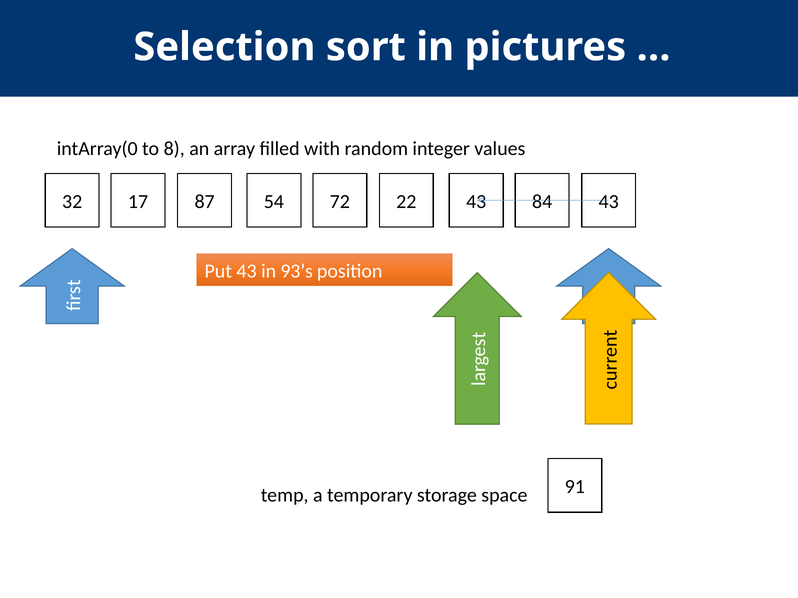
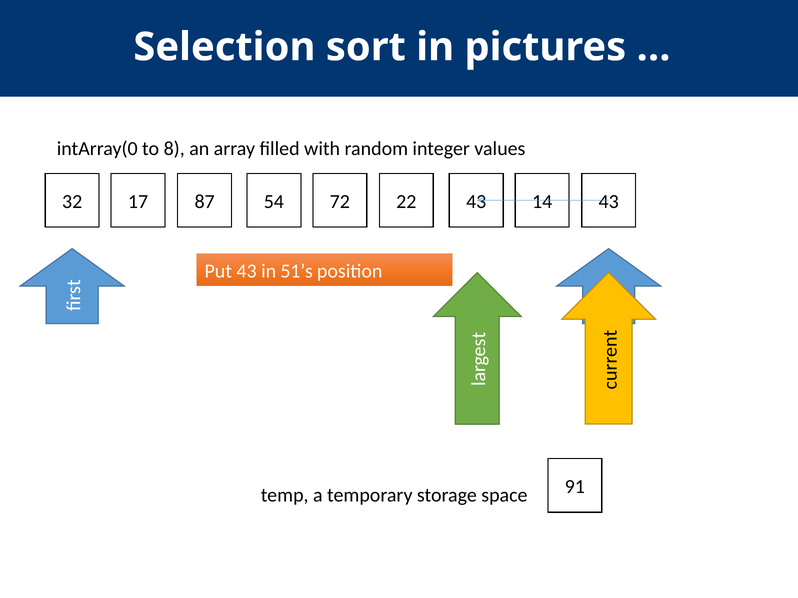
84: 84 -> 14 (542, 202)
93’s: 93’s -> 51’s (297, 271)
